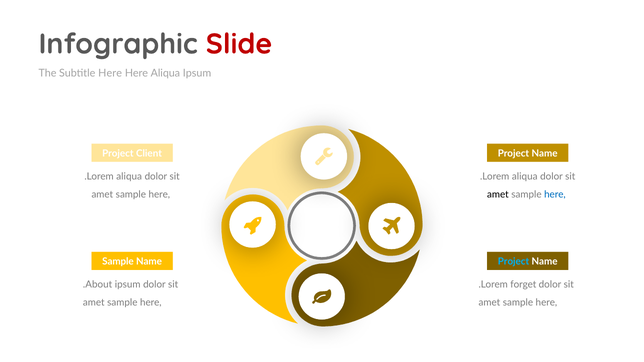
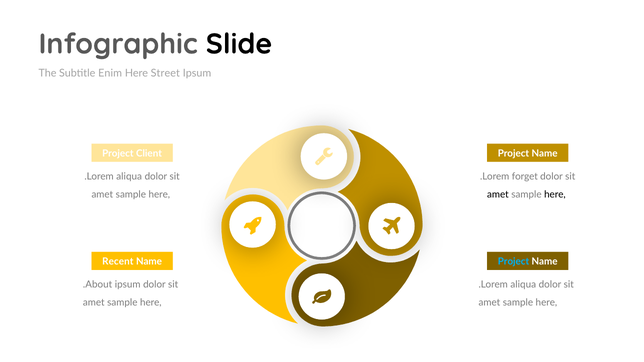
Slide colour: red -> black (239, 44)
Subtitle Here: Here -> Enim (110, 73)
Here Aliqua: Aliqua -> Street (165, 73)
aliqua: aliqua -> forget (525, 177)
here colour: blue -> black (555, 194)
Sample: Sample -> Recent (118, 262)
forget: forget -> aliqua (523, 285)
